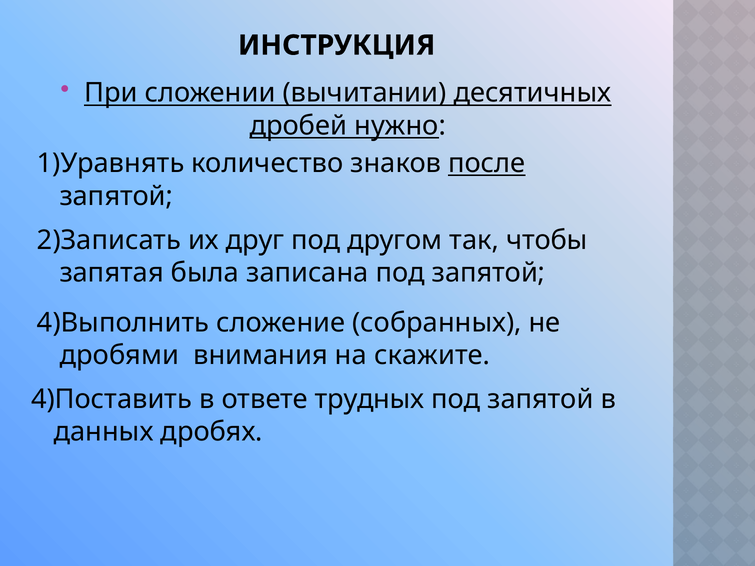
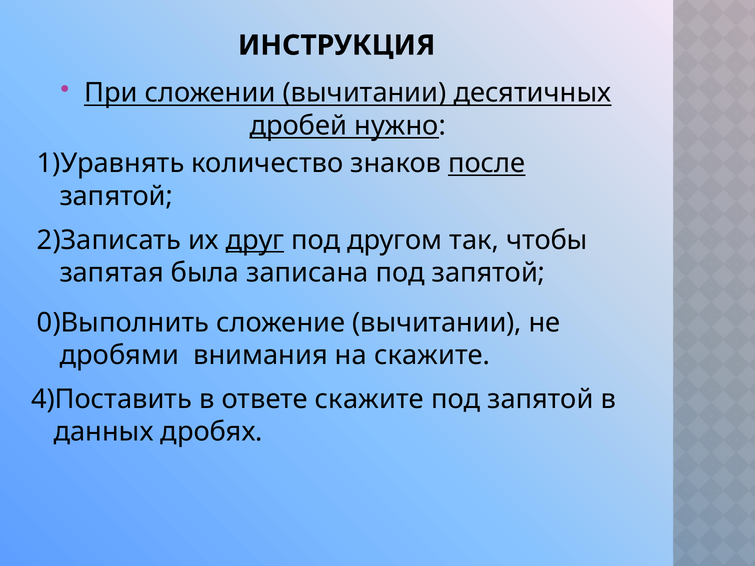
друг underline: none -> present (255, 240)
4)Выполнить: 4)Выполнить -> 0)Выполнить (123, 323)
сложение собранных: собранных -> вычитании (437, 323)
ответе трудных: трудных -> скажите (369, 399)
